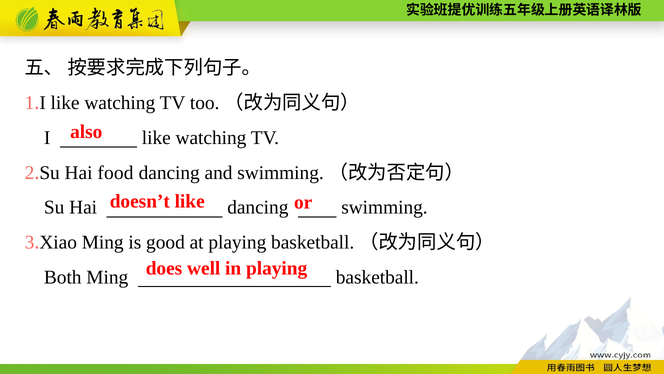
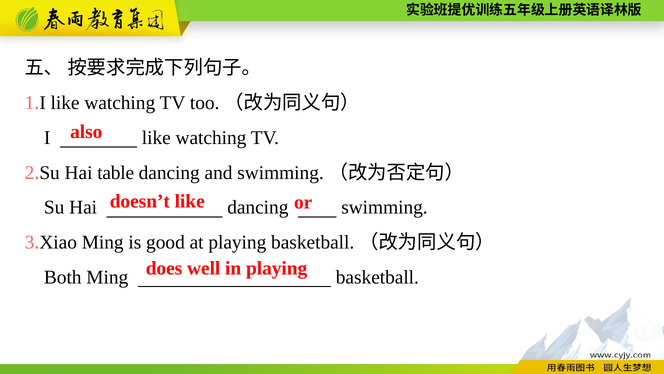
food: food -> table (116, 172)
